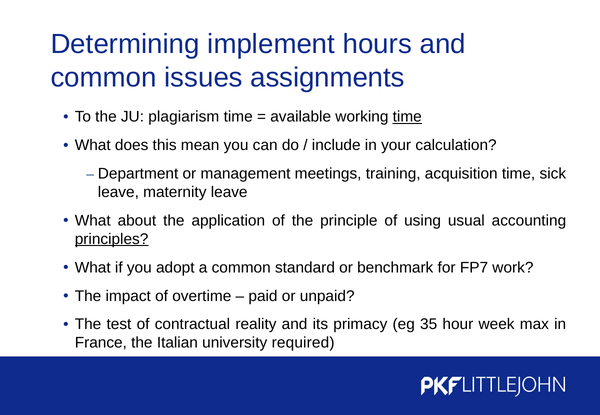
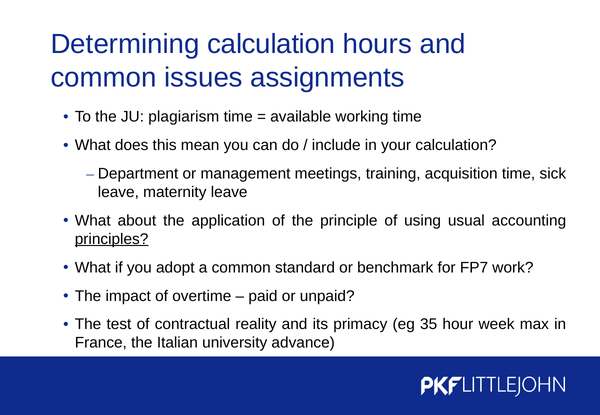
Determining implement: implement -> calculation (271, 44)
time underline: present -> none (407, 117)
required: required -> advance (303, 343)
